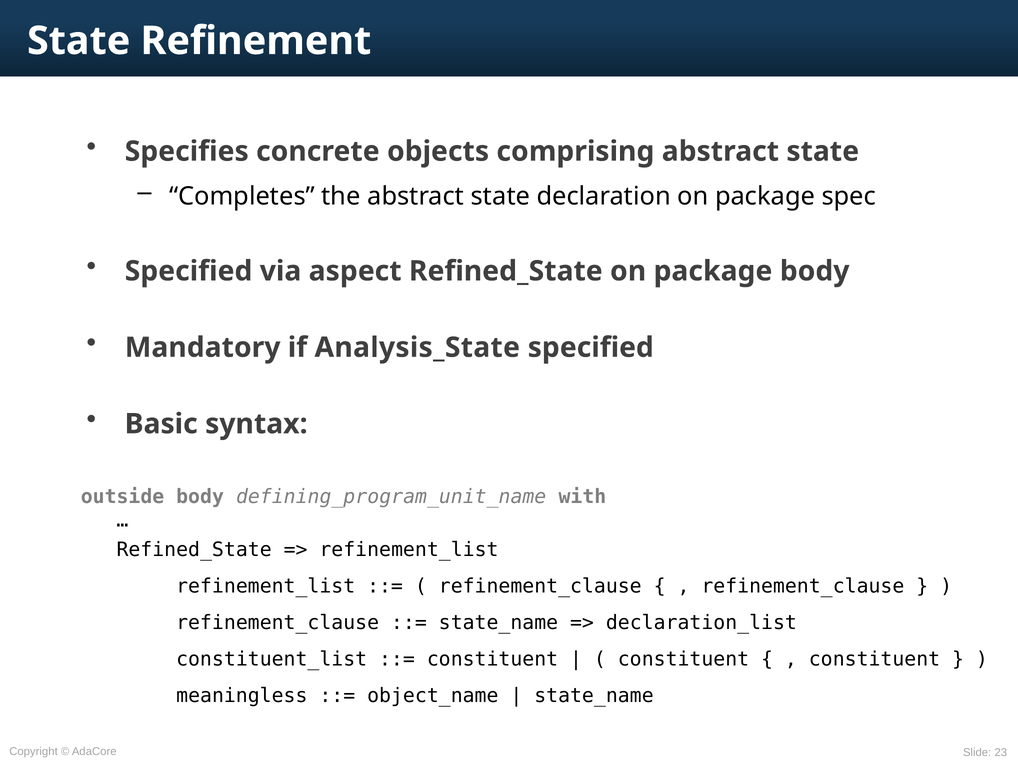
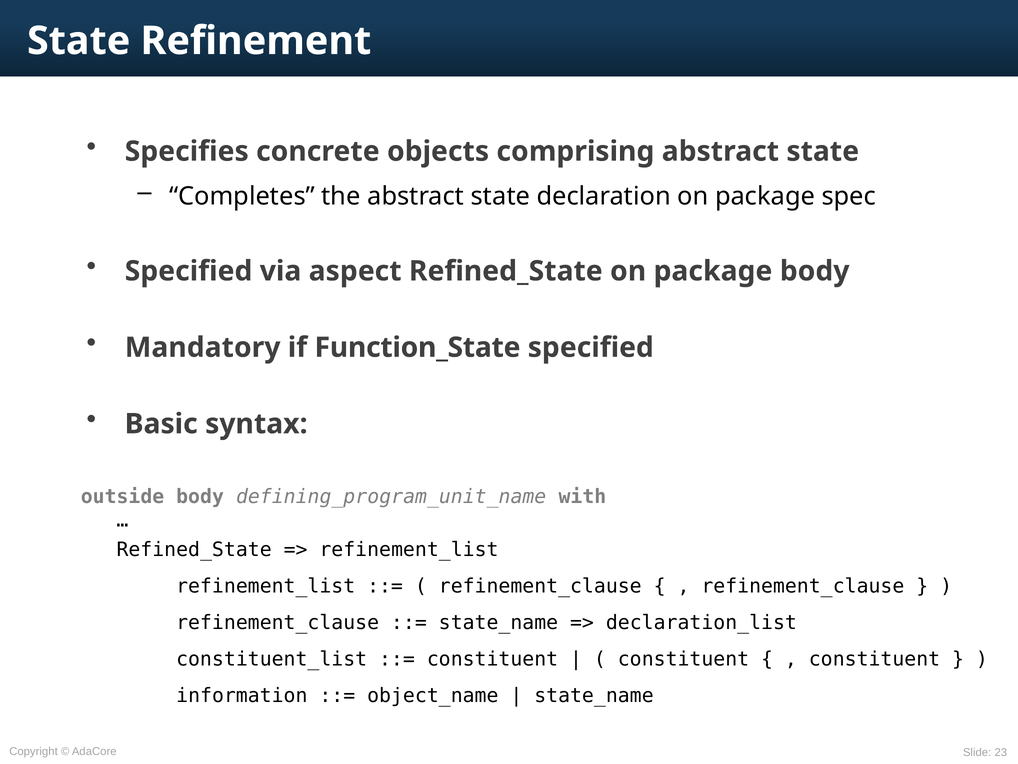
Analysis_State: Analysis_State -> Function_State (417, 347)
meaningless: meaningless -> information (242, 695)
